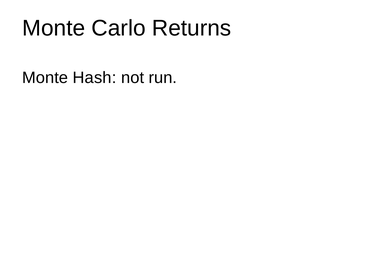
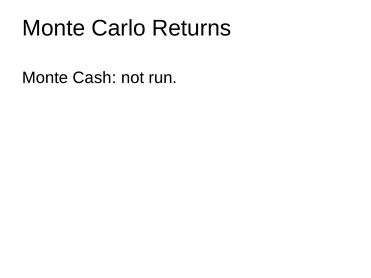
Hash: Hash -> Cash (95, 78)
